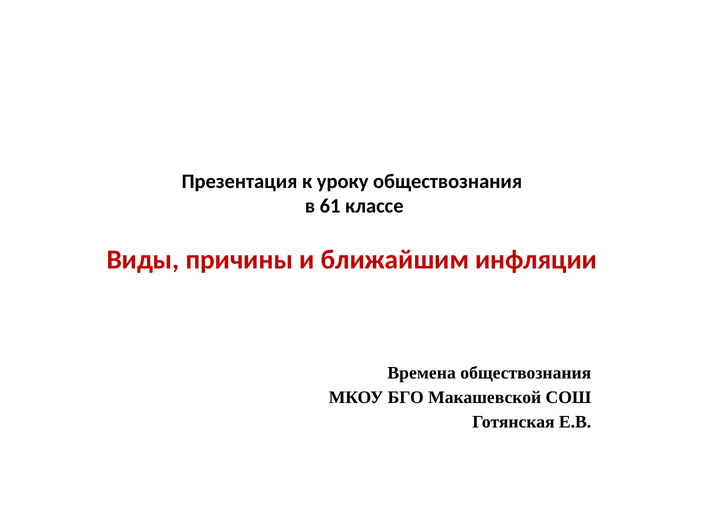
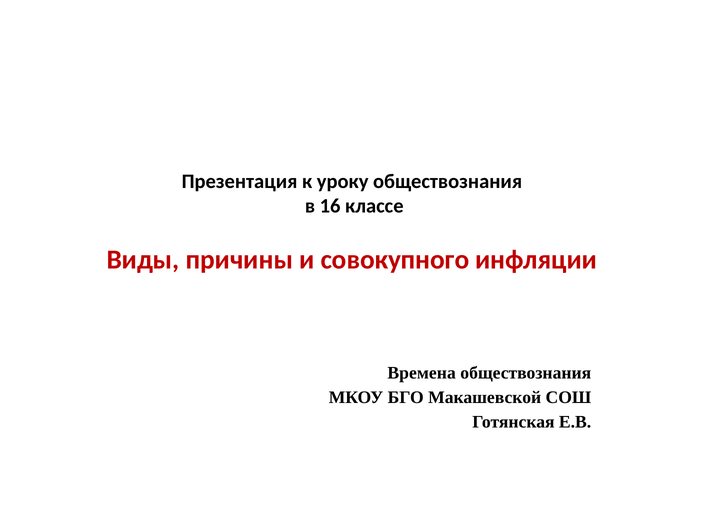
61: 61 -> 16 (330, 206)
ближайшим: ближайшим -> совокупного (395, 260)
